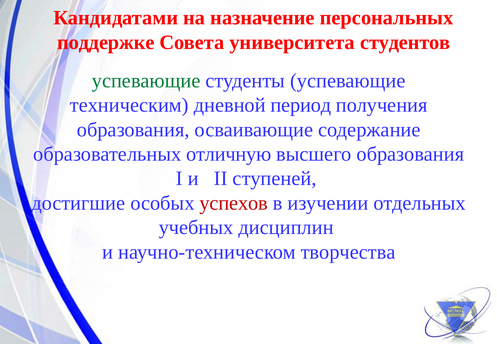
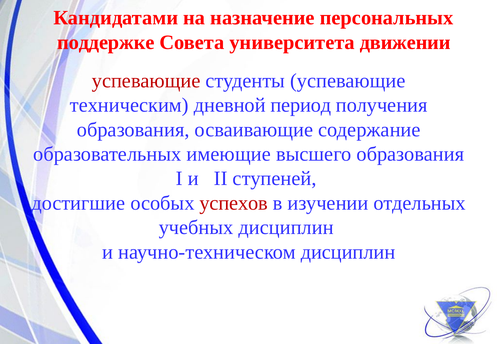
студентов: студентов -> движении (405, 42)
успевающие colour: green -> red (146, 81)
отличную: отличную -> имеющие (229, 154)
научно-техническом творчества: творчества -> дисциплин (348, 252)
